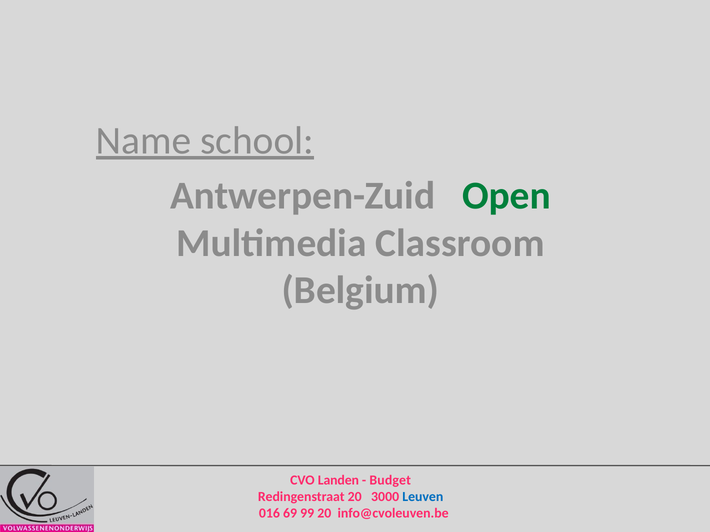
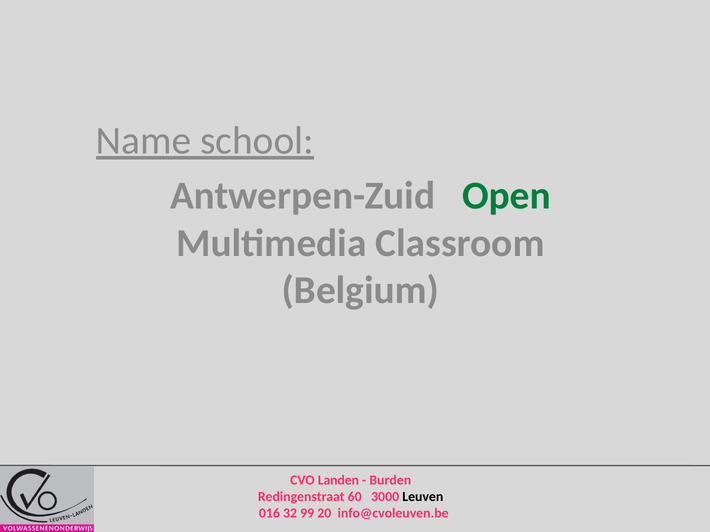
Budget: Budget -> Burden (390, 481)
Redingenstraat 20: 20 -> 60 (355, 497)
Leuven colour: blue -> black (423, 497)
69: 69 -> 32 (290, 514)
